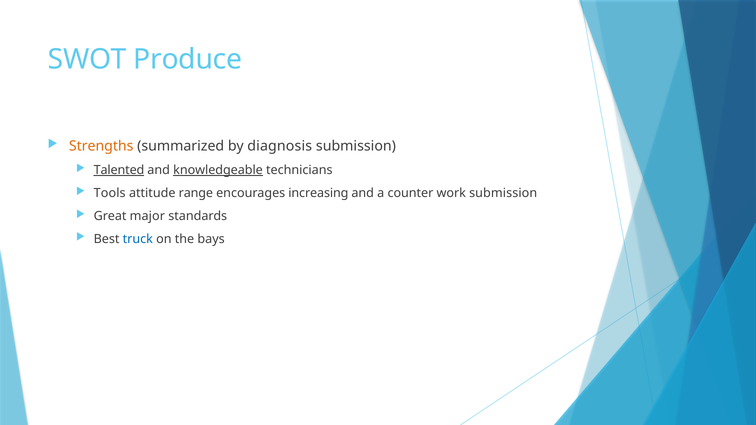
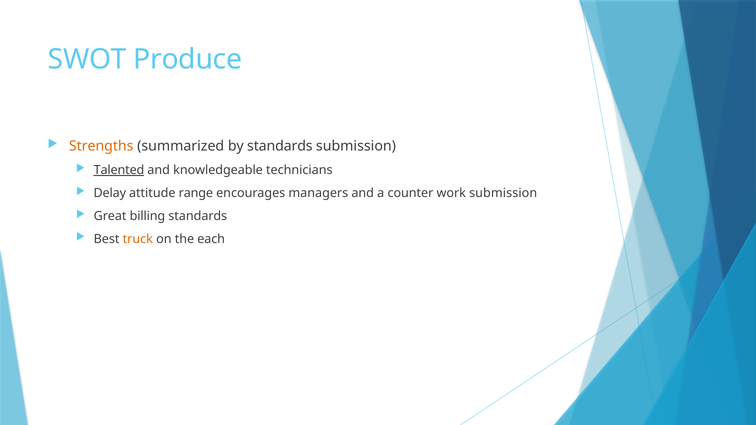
by diagnosis: diagnosis -> standards (280, 146)
knowledgeable underline: present -> none (218, 170)
Tools: Tools -> Delay (110, 193)
increasing: increasing -> managers (318, 193)
major: major -> billing (147, 216)
truck colour: blue -> orange (138, 239)
bays: bays -> each (211, 239)
